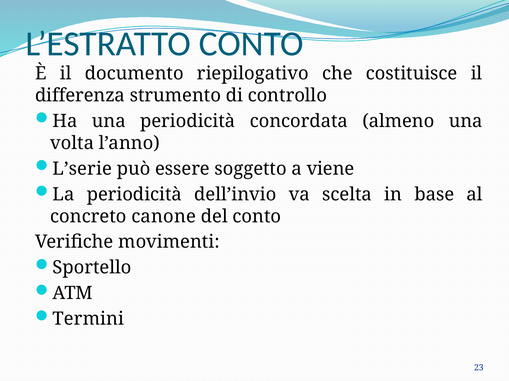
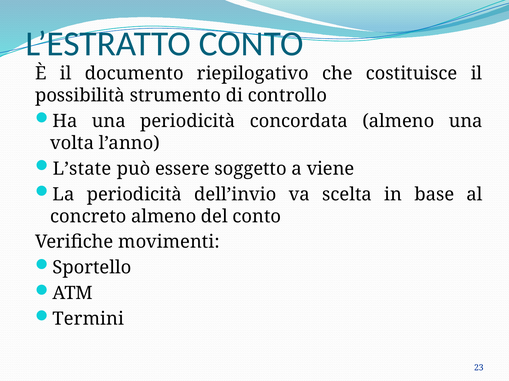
differenza: differenza -> possibilità (80, 95)
L’serie: L’serie -> L’state (82, 169)
concreto canone: canone -> almeno (164, 217)
